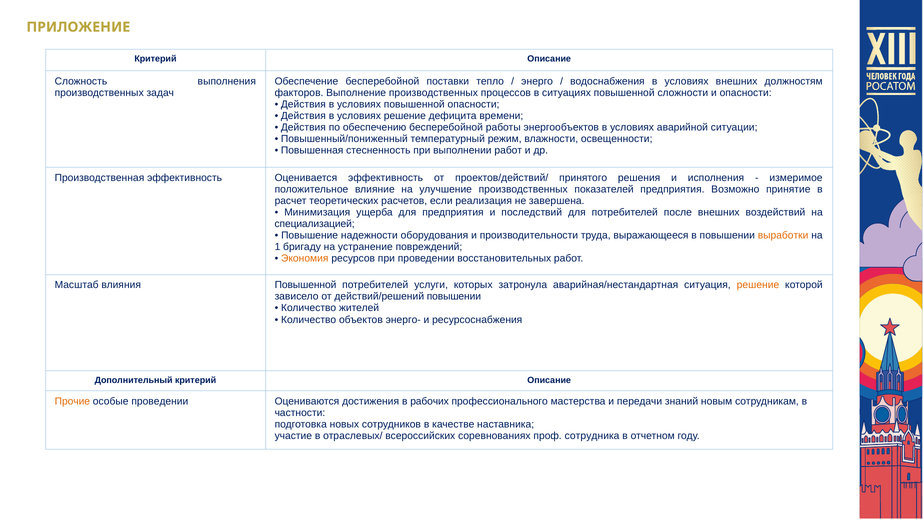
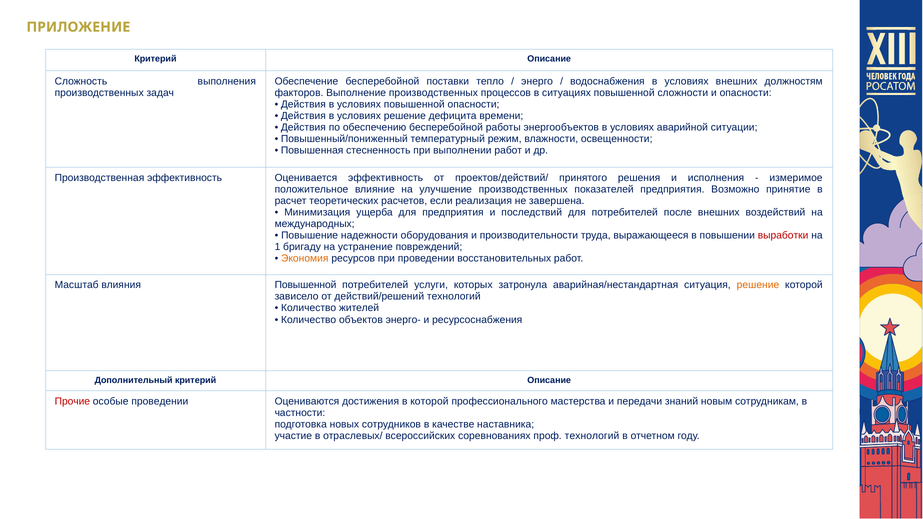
специализацией: специализацией -> международных (315, 224)
выработки colour: orange -> red (783, 235)
действий/решений повышении: повышении -> технологий (454, 297)
Прочие colour: orange -> red (72, 401)
в рабочих: рабочих -> которой (429, 401)
проф сотрудника: сотрудника -> технологий (592, 436)
